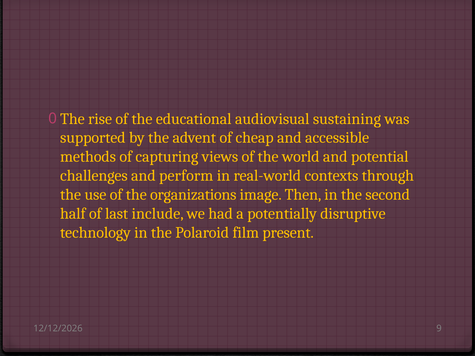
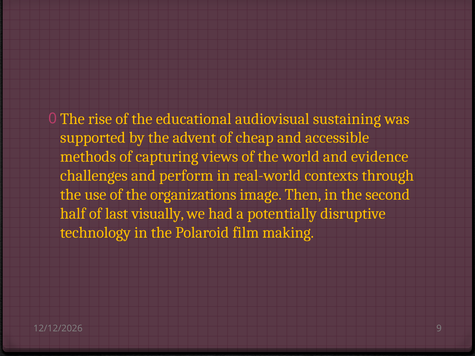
potential: potential -> evidence (380, 157)
include: include -> visually (158, 214)
present: present -> making (288, 233)
